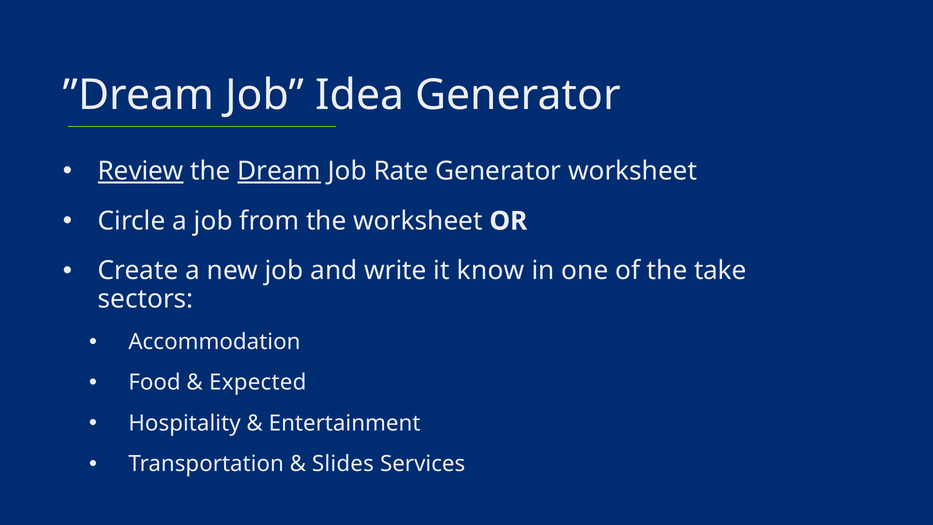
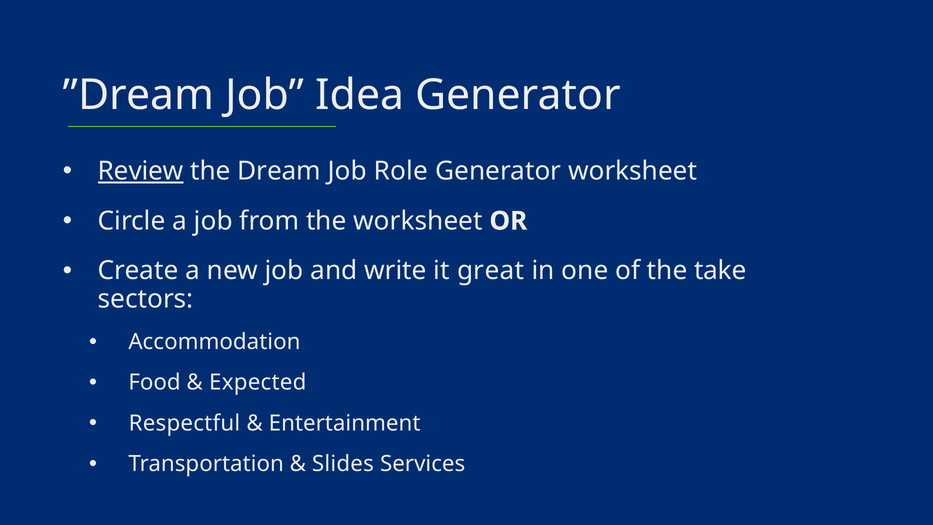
Dream underline: present -> none (279, 171)
Rate: Rate -> Role (401, 171)
know: know -> great (491, 271)
Hospitality: Hospitality -> Respectful (184, 423)
